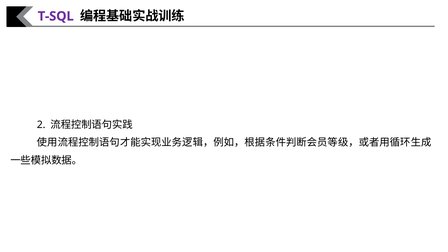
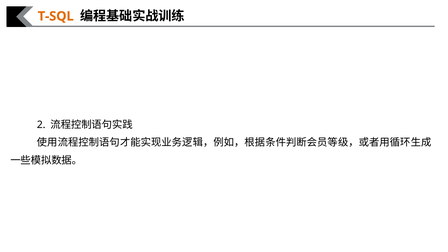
T-SQL colour: purple -> orange (56, 16)
